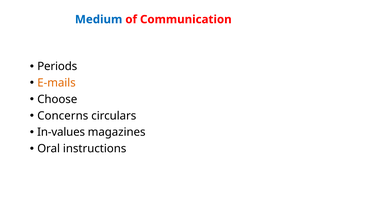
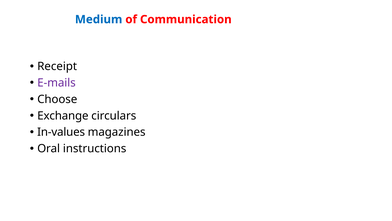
Periods: Periods -> Receipt (57, 66)
E-mails colour: orange -> purple (56, 83)
Concerns: Concerns -> Exchange (63, 116)
